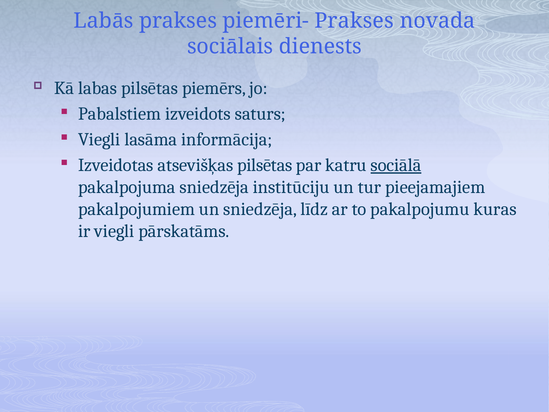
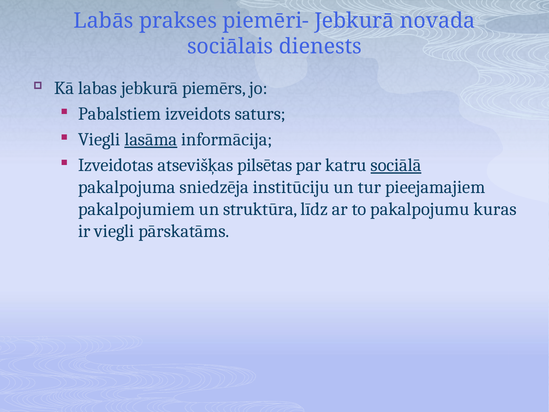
piemēri- Prakses: Prakses -> Jebkurā (354, 21)
labas pilsētas: pilsētas -> jebkurā (150, 88)
lasāma underline: none -> present (151, 139)
un sniedzēja: sniedzēja -> struktūra (260, 209)
